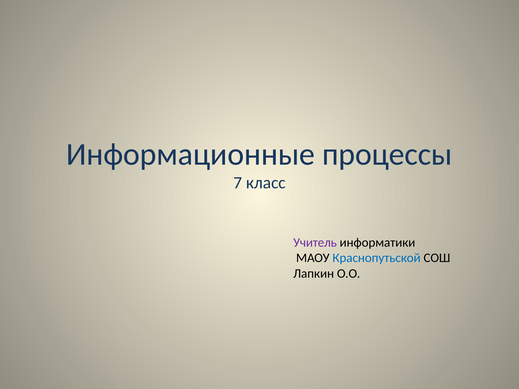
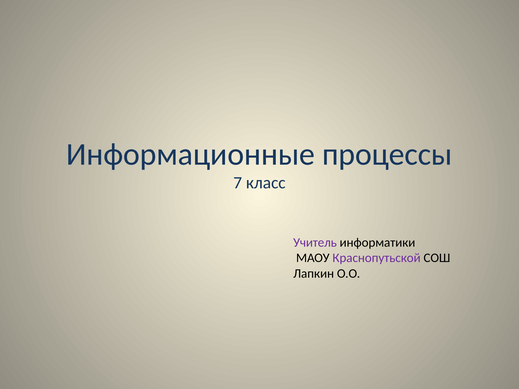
Краснопутьской colour: blue -> purple (377, 258)
